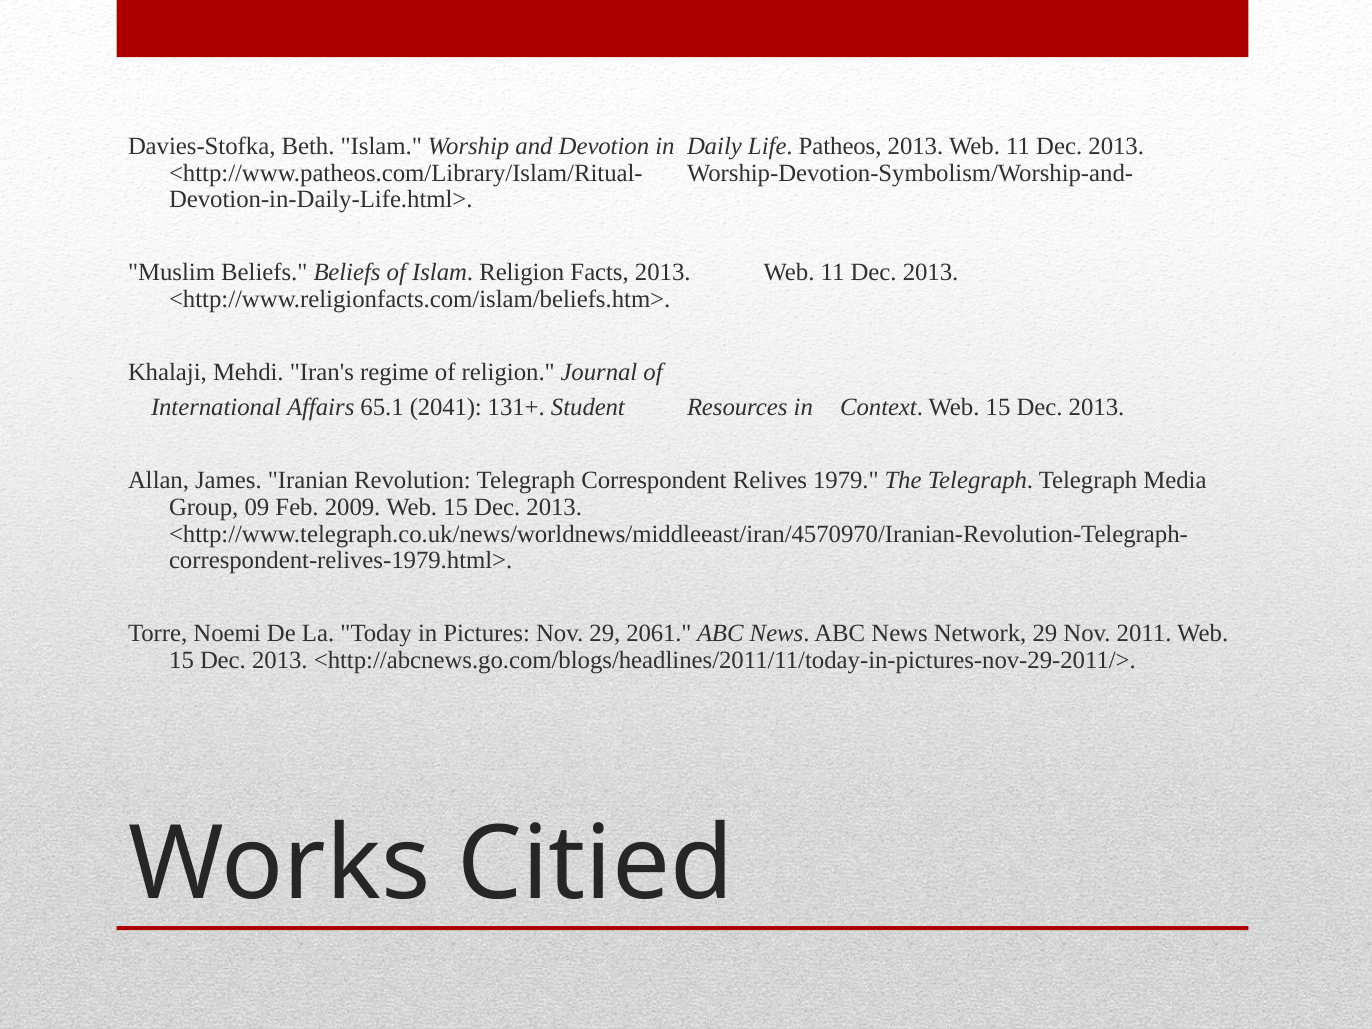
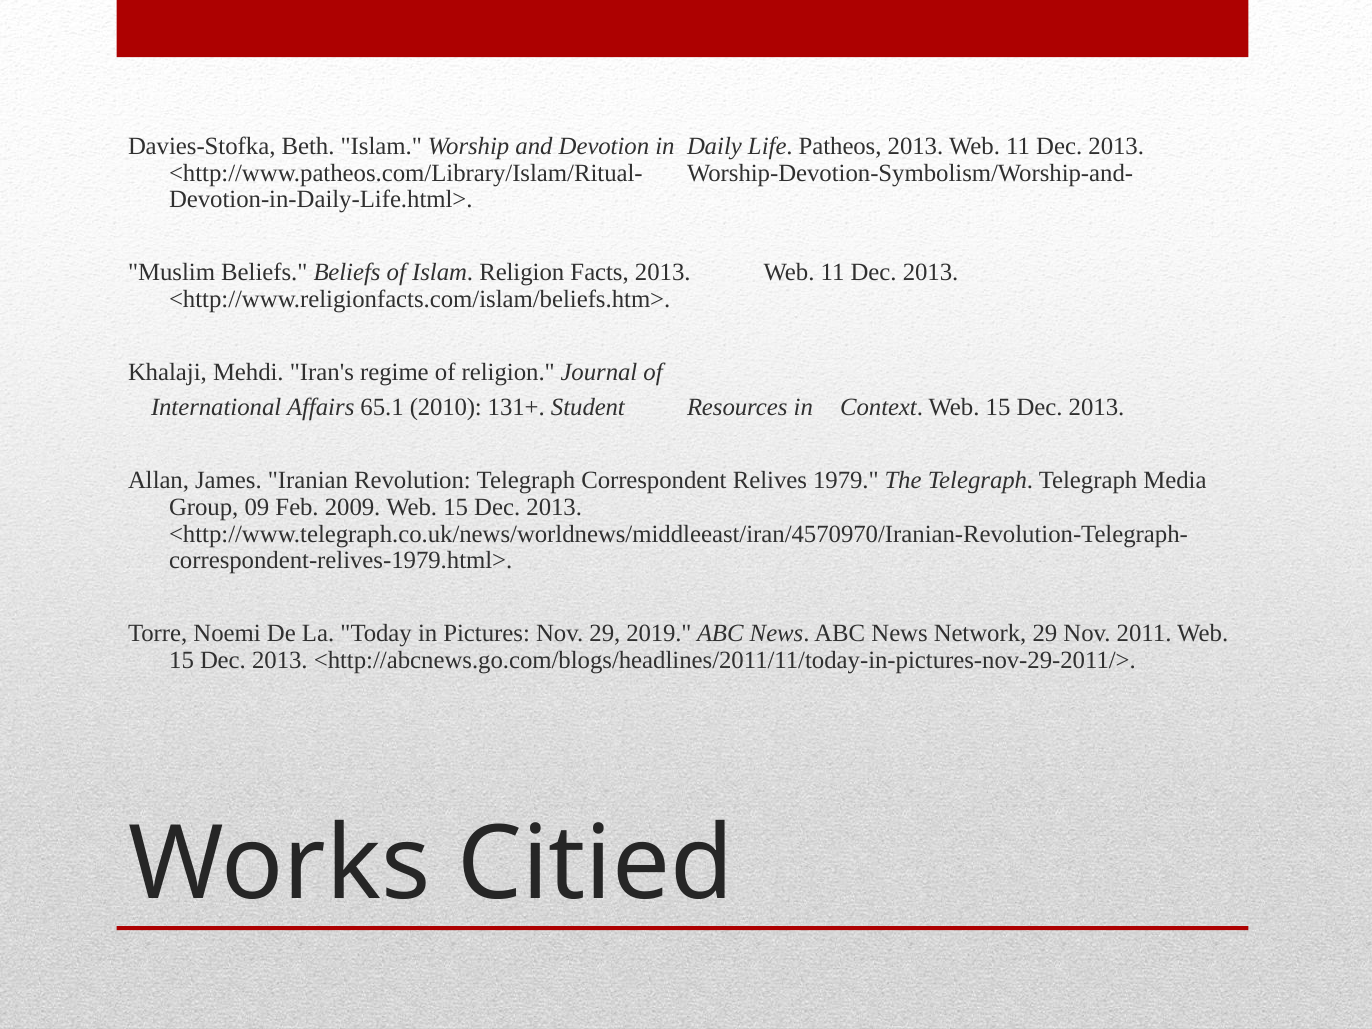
2041: 2041 -> 2010 (446, 407)
2061: 2061 -> 2019 (659, 634)
